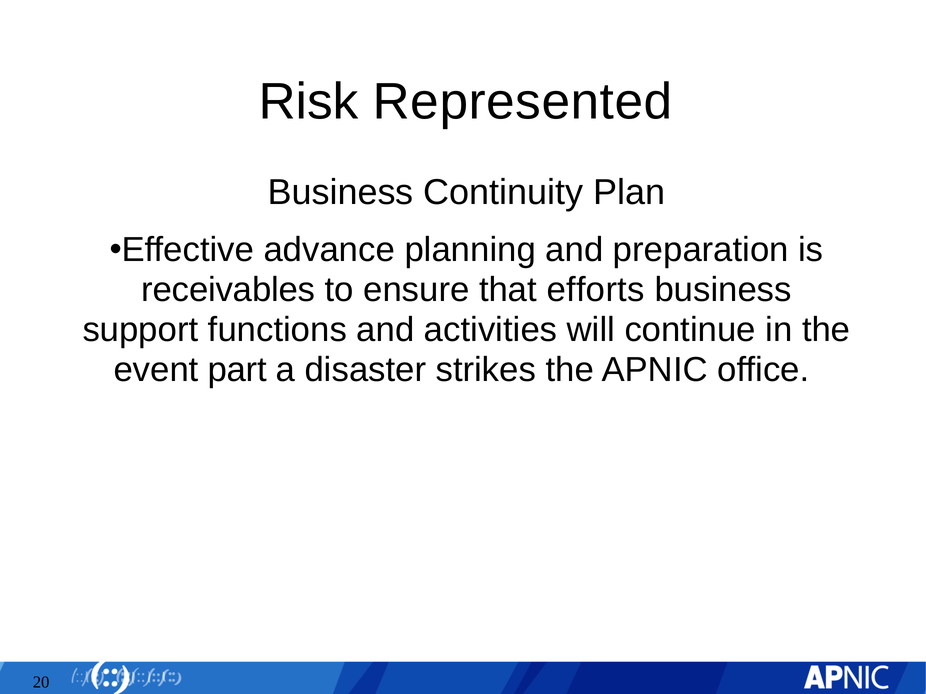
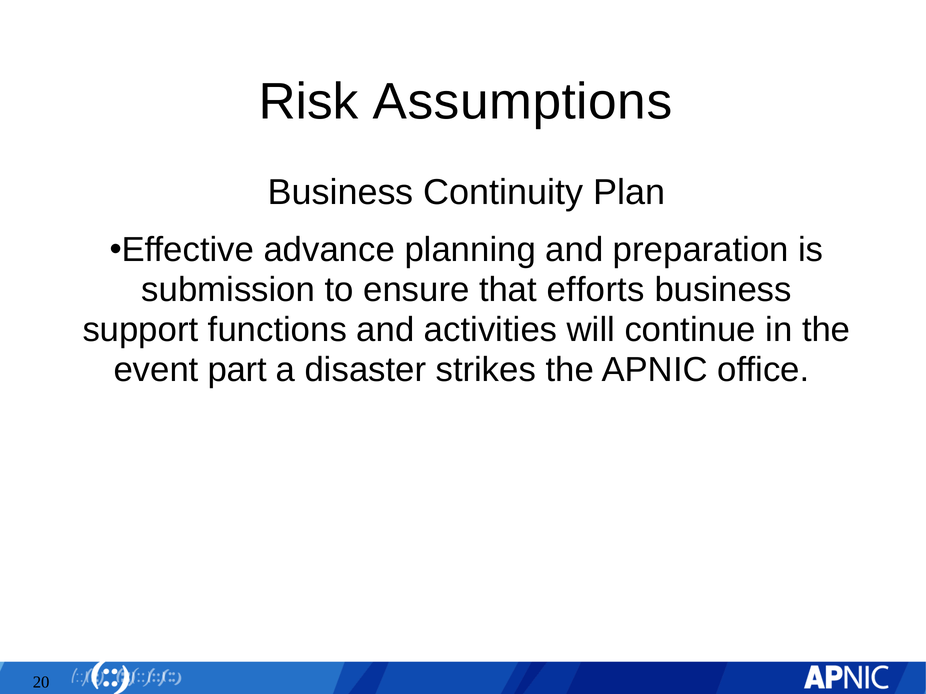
Represented: Represented -> Assumptions (523, 102)
receivables: receivables -> submission (228, 290)
